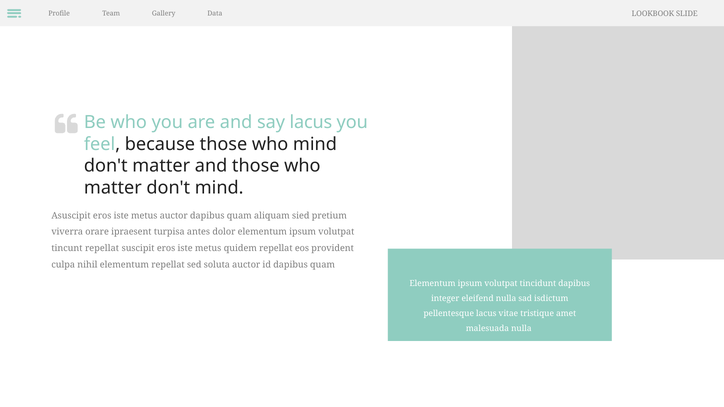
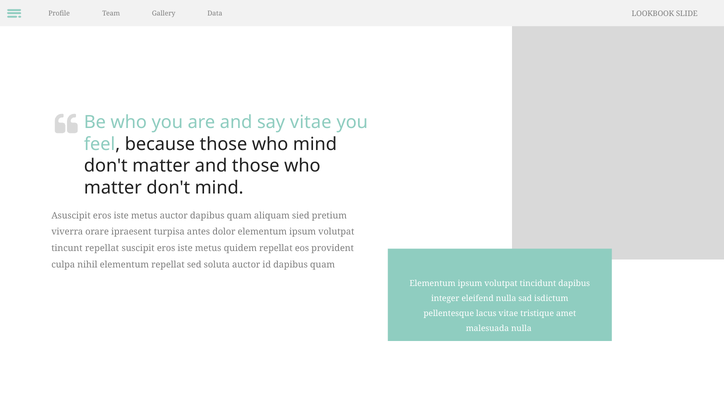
say lacus: lacus -> vitae (311, 122)
